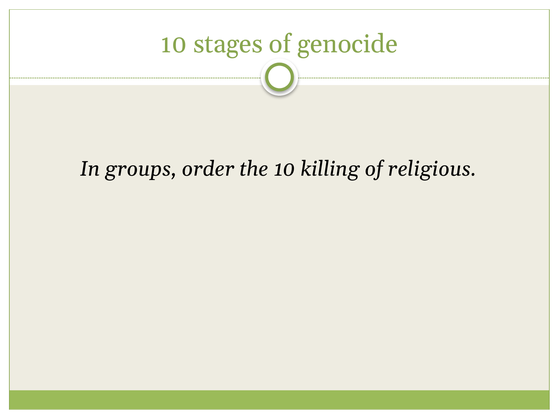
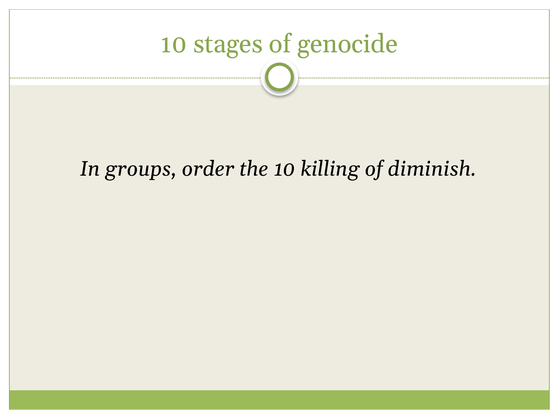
religious: religious -> diminish (432, 169)
